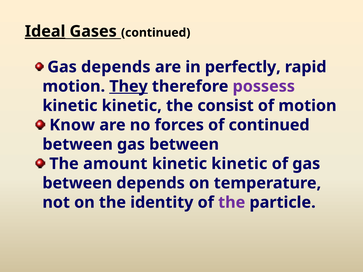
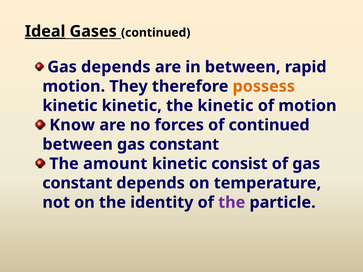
in perfectly: perfectly -> between (243, 67)
They underline: present -> none (129, 86)
possess colour: purple -> orange (264, 86)
the consist: consist -> kinetic (225, 106)
between gas between: between -> constant (184, 144)
kinetic: kinetic -> consist (239, 164)
between: between -> constant (77, 183)
